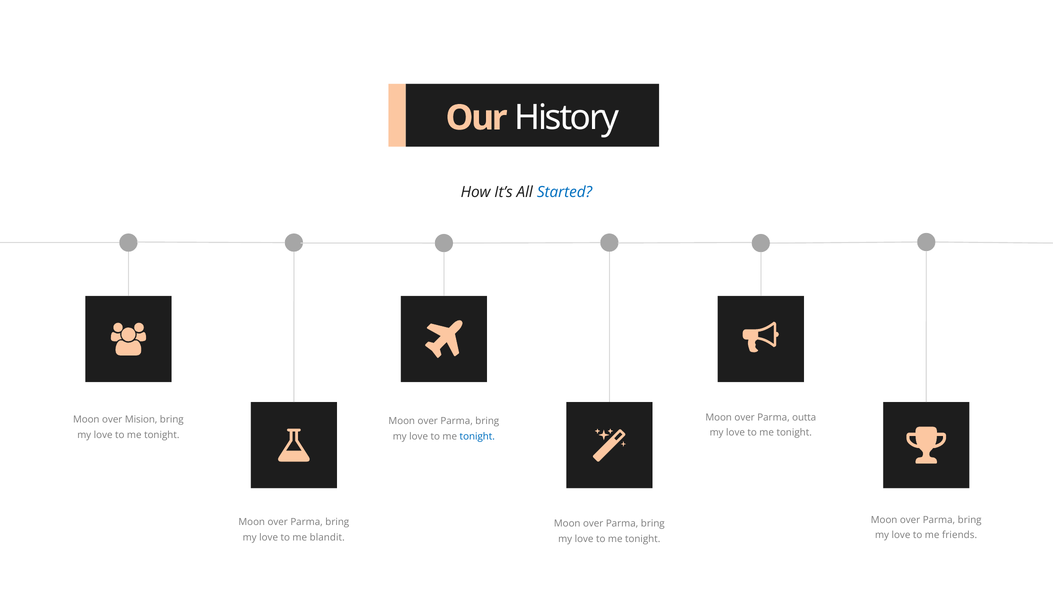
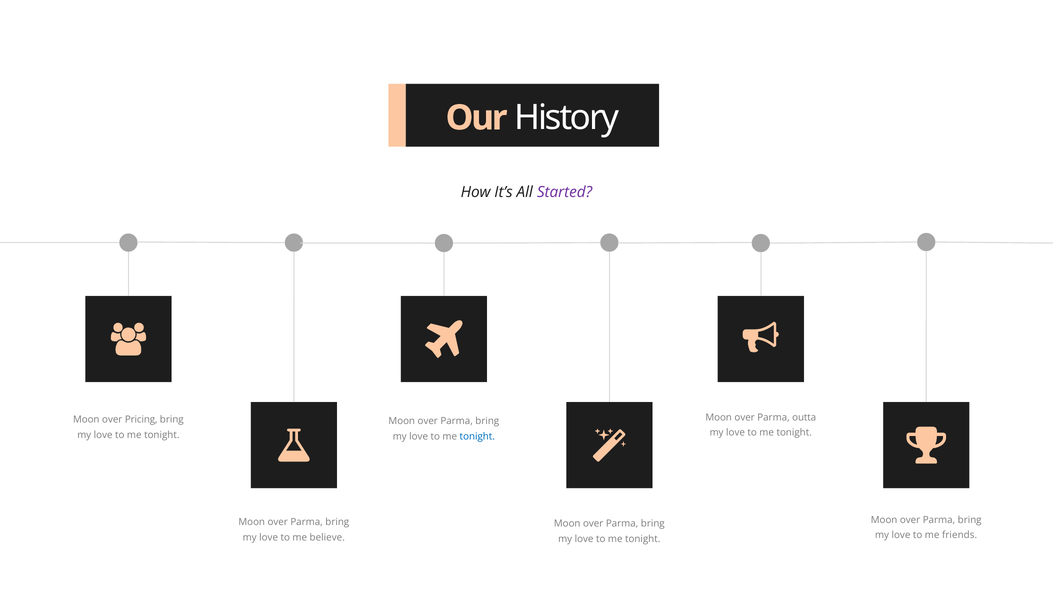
Started colour: blue -> purple (565, 192)
Mision: Mision -> Pricing (141, 420)
blandit: blandit -> believe (327, 538)
